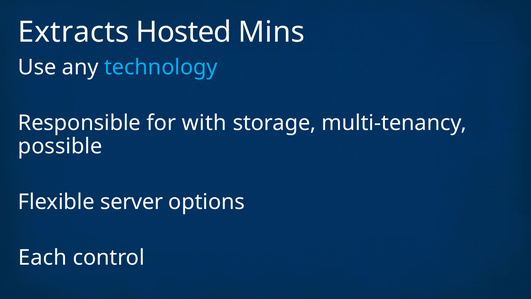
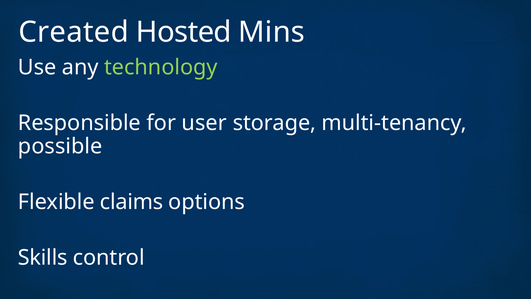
Extracts: Extracts -> Created (74, 32)
technology colour: light blue -> light green (161, 67)
with: with -> user (204, 123)
server: server -> claims (132, 202)
Each: Each -> Skills (43, 257)
